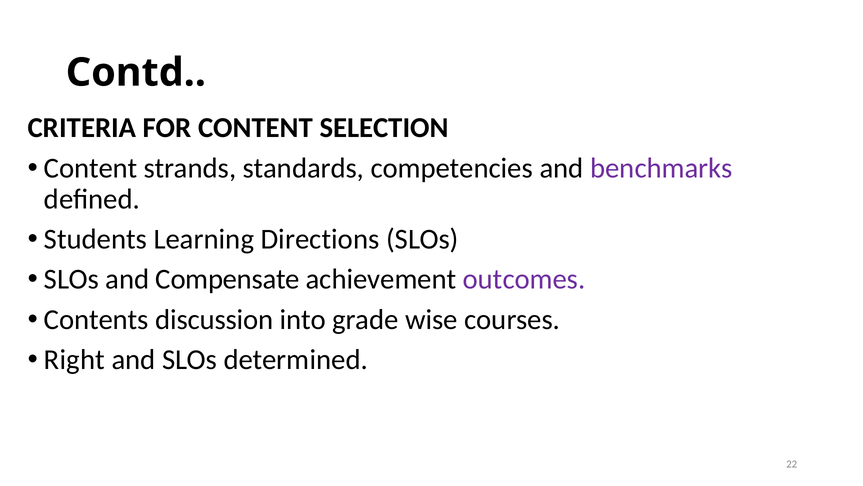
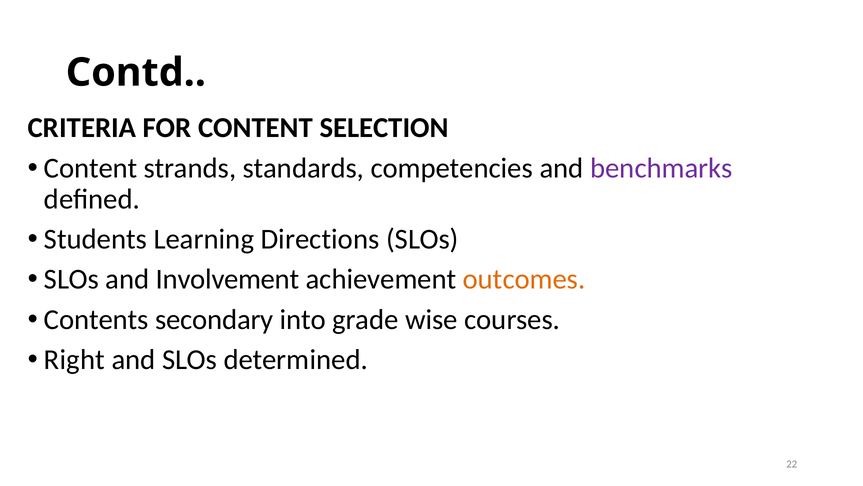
Compensate: Compensate -> Involvement (228, 279)
outcomes colour: purple -> orange (524, 279)
discussion: discussion -> secondary (214, 319)
